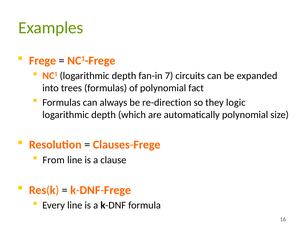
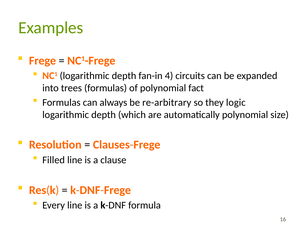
7: 7 -> 4 (169, 76)
re-direction: re-direction -> re-arbitrary (167, 102)
From: From -> Filled (54, 160)
